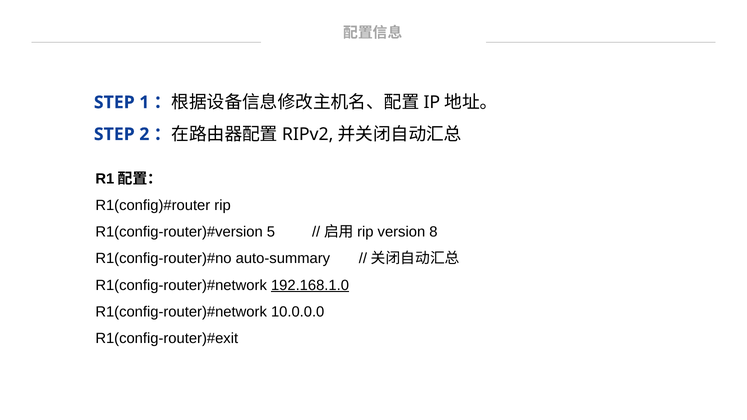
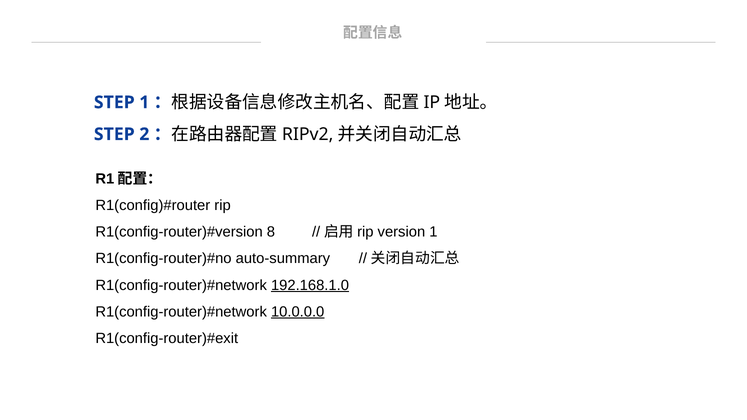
5: 5 -> 8 (271, 232)
version 8: 8 -> 1 (433, 232)
10.0.0.0 underline: none -> present (298, 312)
